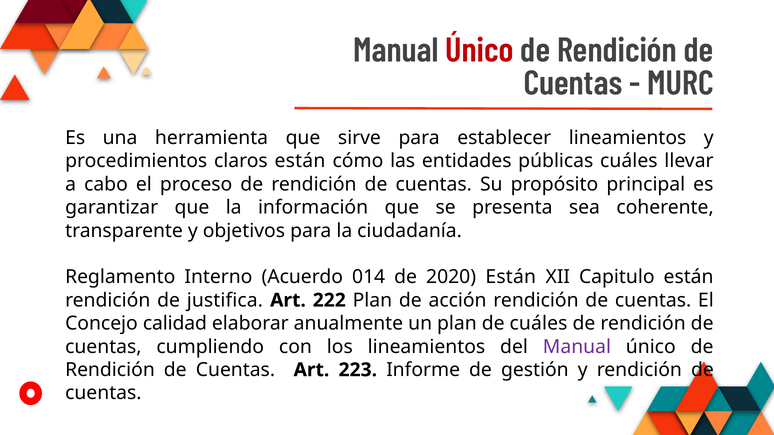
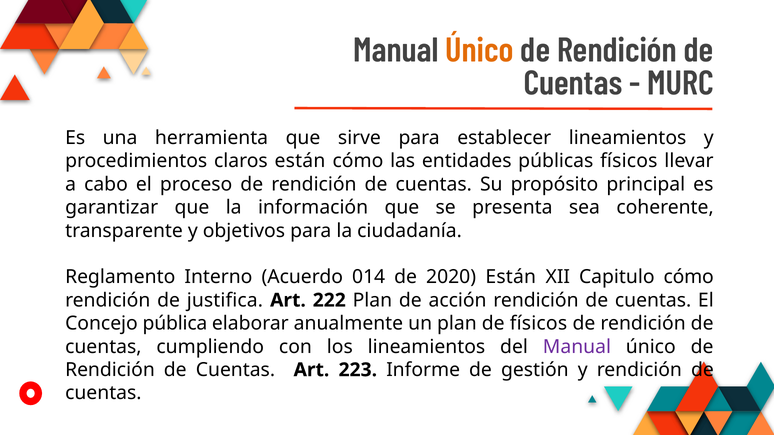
Único colour: red -> orange (480, 50)
públicas cuáles: cuáles -> físicos (629, 161)
Capitulo están: están -> cómo (689, 277)
calidad: calidad -> pública (175, 324)
de cuáles: cuáles -> físicos (538, 324)
